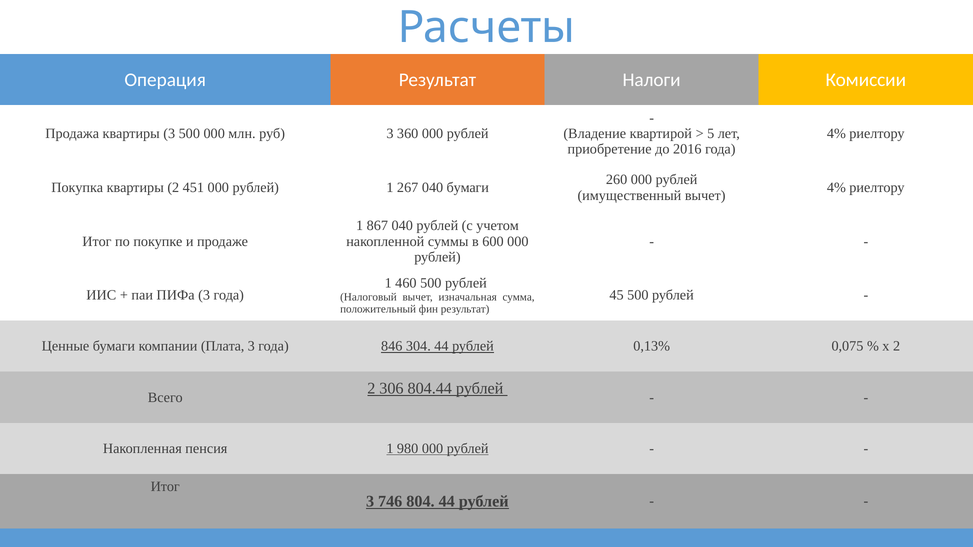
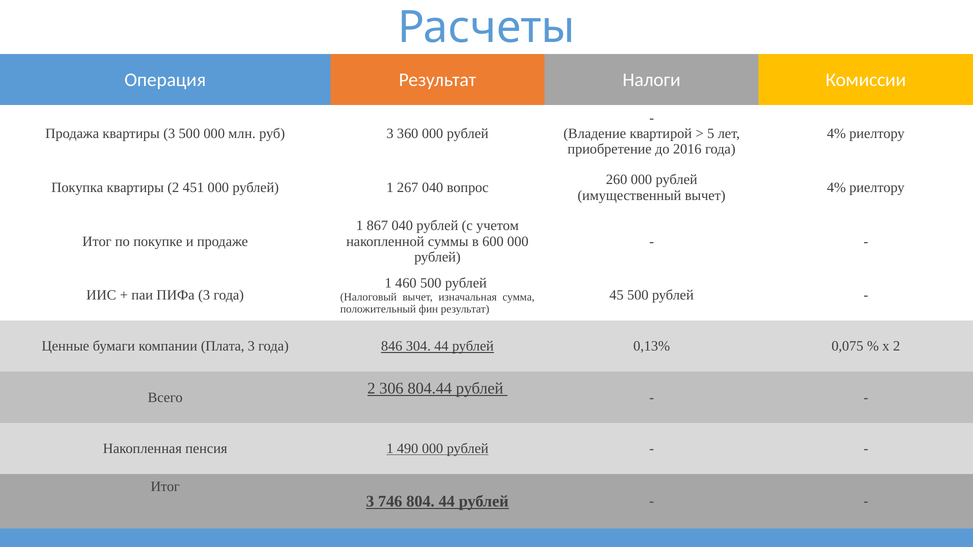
040 бумаги: бумаги -> вопрос (468, 188)
980: 980 -> 490 (408, 449)
